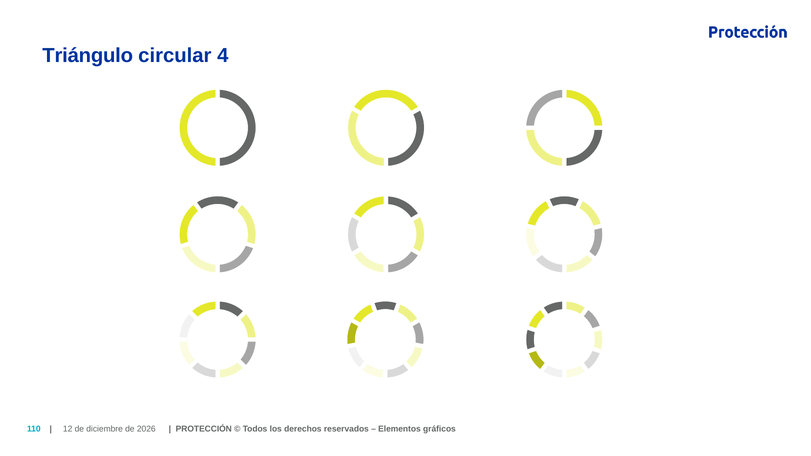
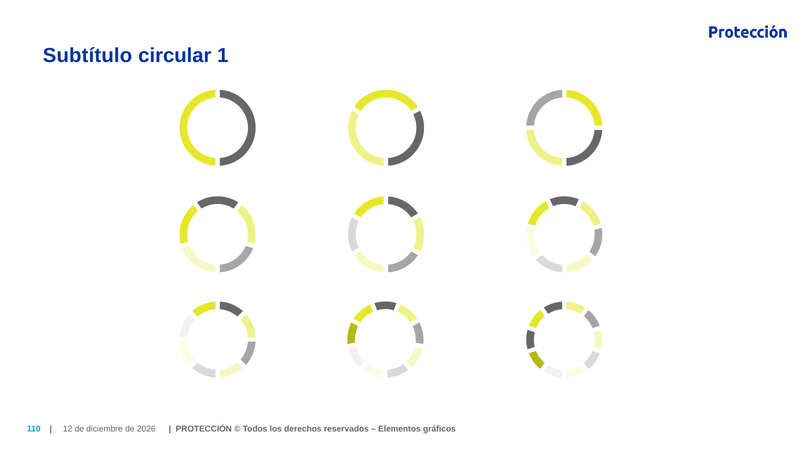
Triángulo: Triángulo -> Subtítulo (87, 56)
4: 4 -> 1 (223, 56)
